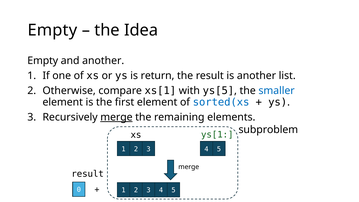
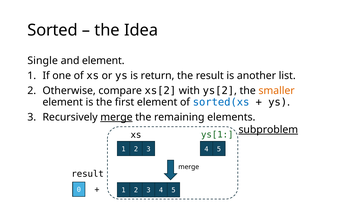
Empty: Empty -> Sorted (53, 30)
Empty: Empty -> Single (43, 61)
and another: another -> element (103, 61)
xs[1: xs[1 -> xs[2 (160, 91)
ys[5: ys[5 -> ys[2 (218, 91)
smaller colour: blue -> orange (277, 91)
subproblem underline: none -> present (268, 130)
